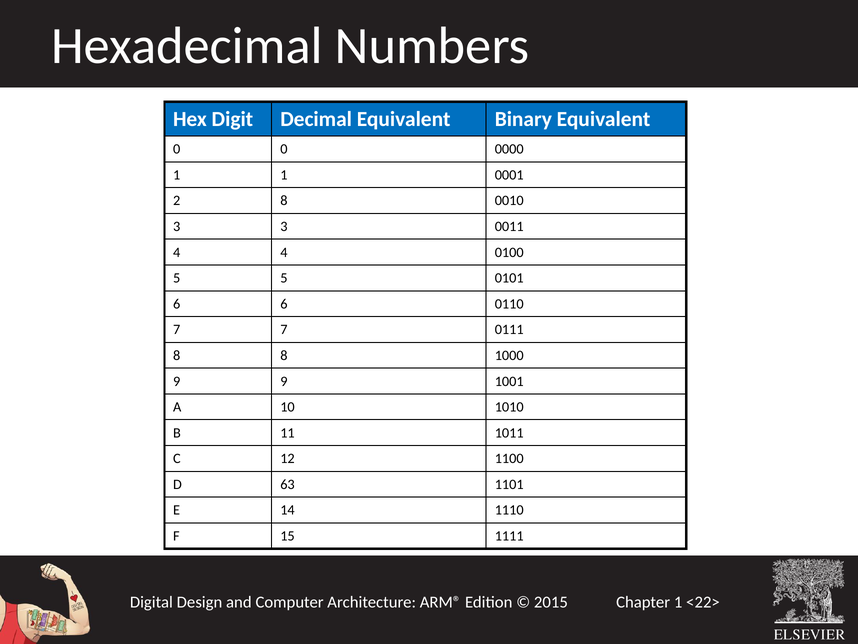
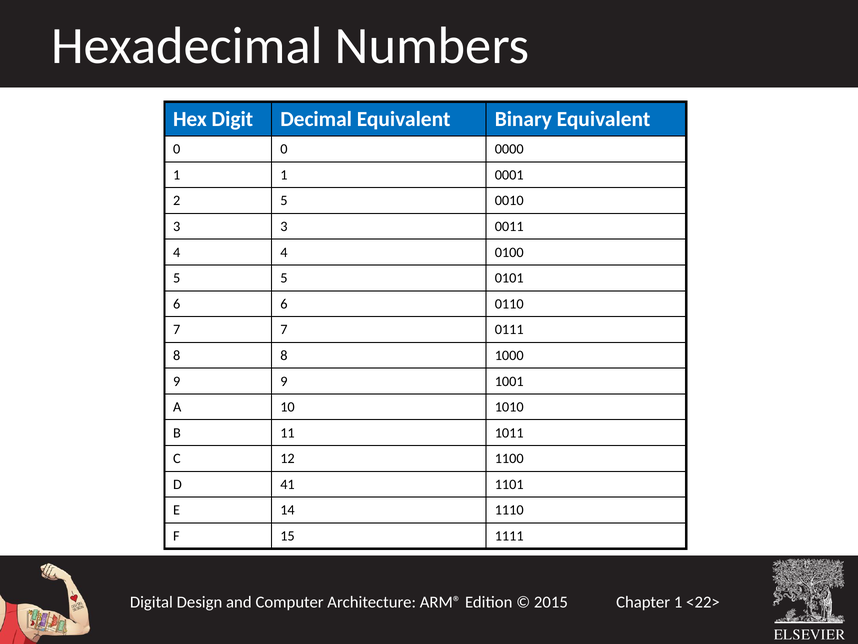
2 8: 8 -> 5 (284, 201)
63: 63 -> 41 (287, 484)
